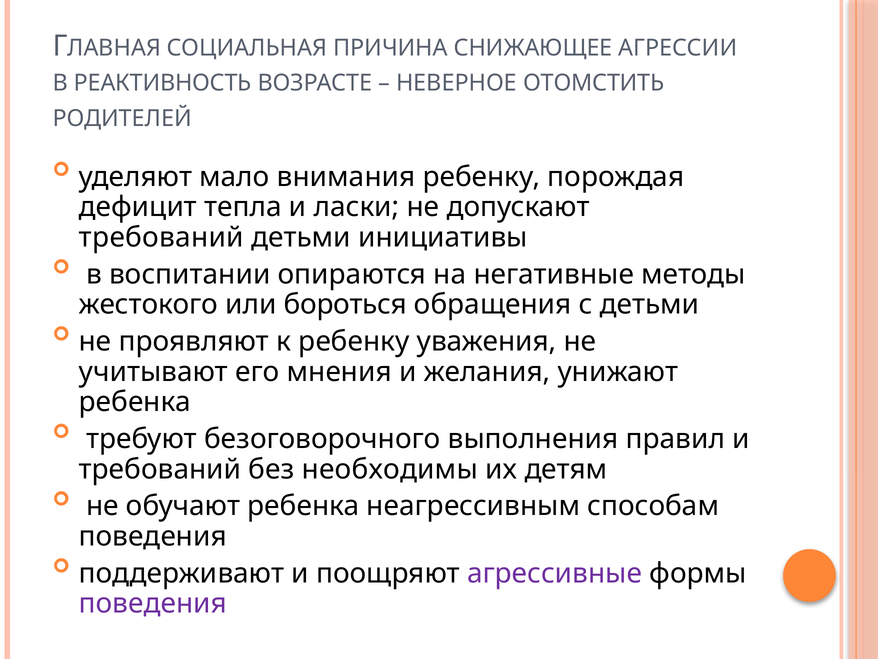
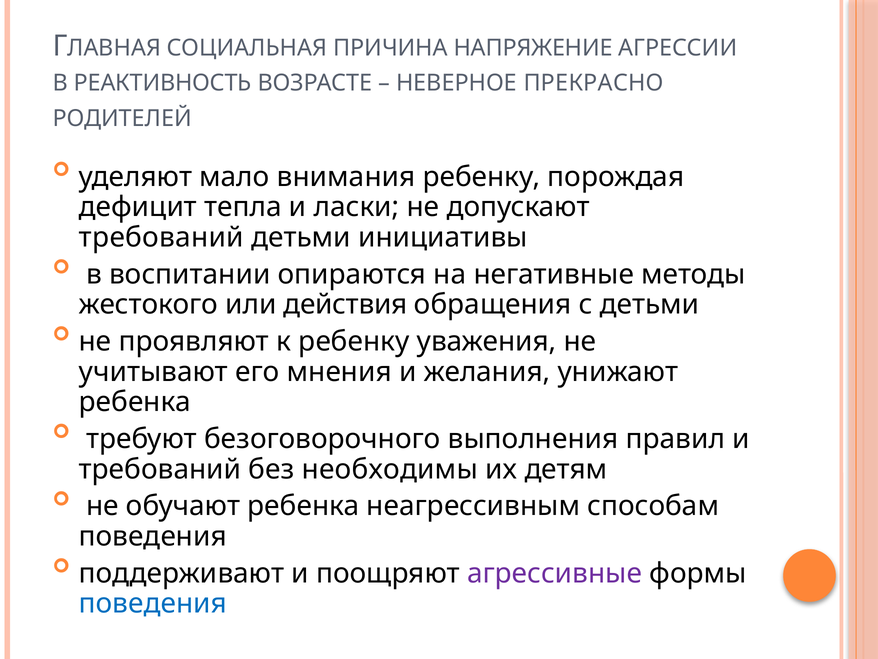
СНИЖАЮЩЕЕ: СНИЖАЮЩЕЕ -> НАПРЯЖЕНИЕ (533, 48)
ОТОМСТИТЬ: ОТОМСТИТЬ -> ПРЕКРАСНО (594, 83)
бороться: бороться -> действия (345, 304)
поведения colour: purple -> blue (153, 603)
